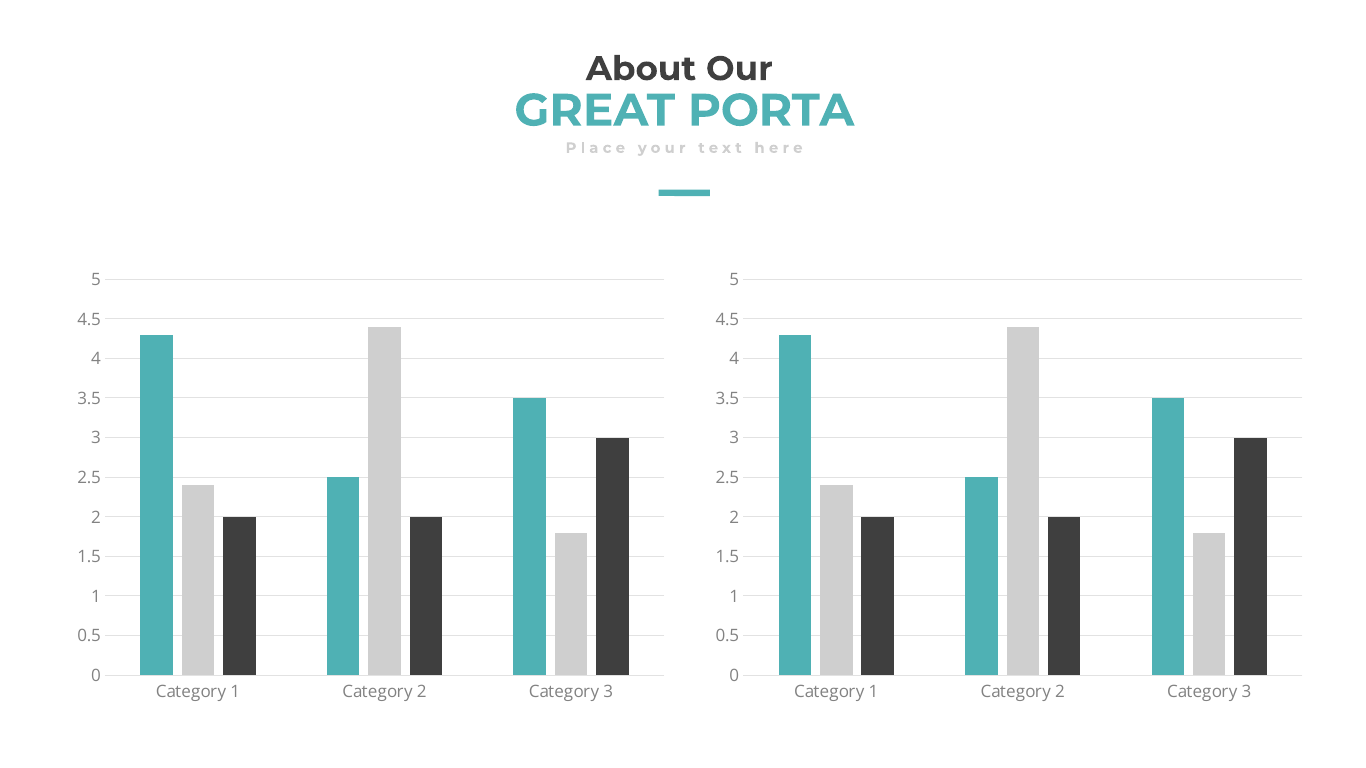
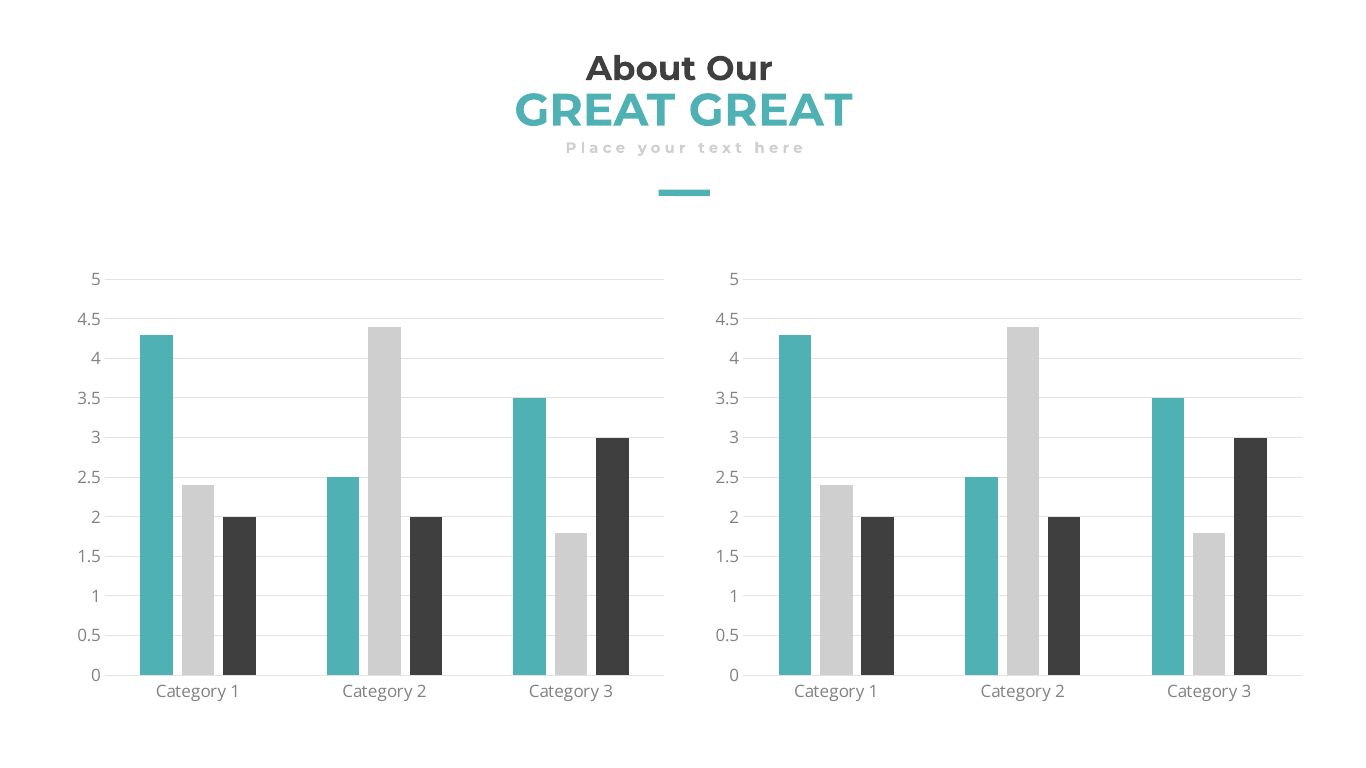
GREAT PORTA: PORTA -> GREAT (771, 111)
